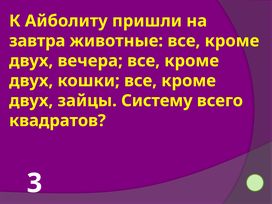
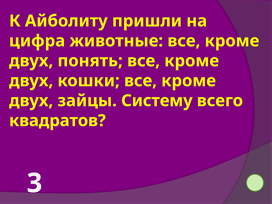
завтра: завтра -> цифра (37, 41)
вечера: вечера -> понять (90, 61)
